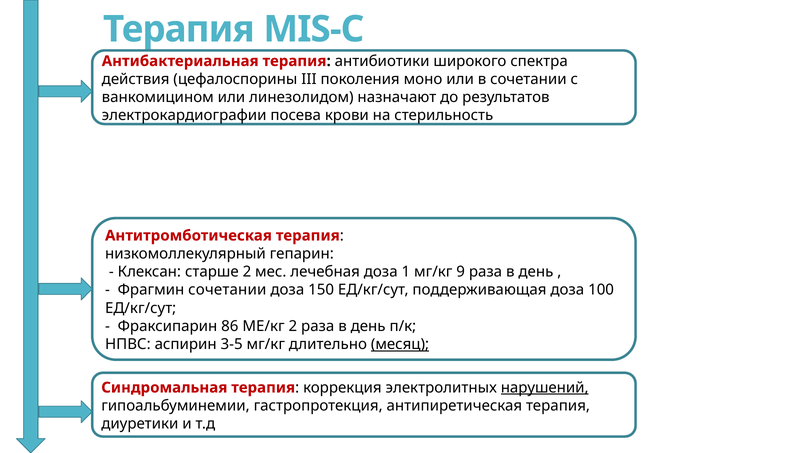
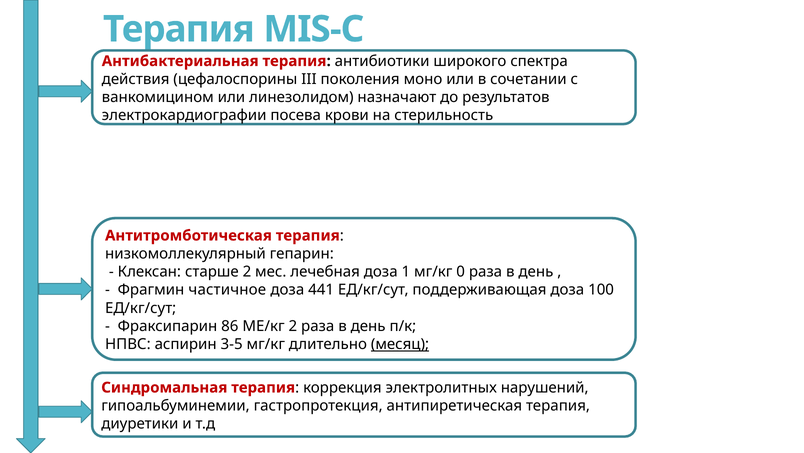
9: 9 -> 0 (461, 271)
Фрагмин сочетании: сочетании -> частичное (227, 289)
150: 150 -> 441 (321, 289)
нарушений underline: present -> none (545, 387)
